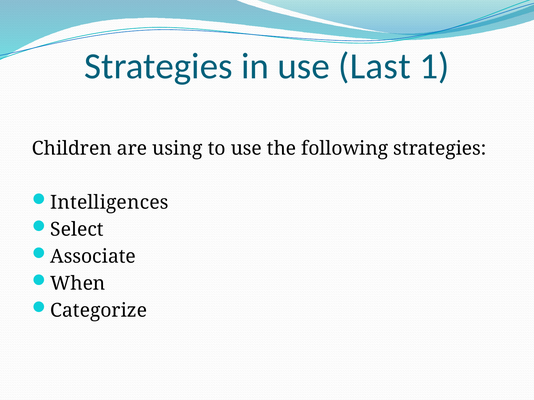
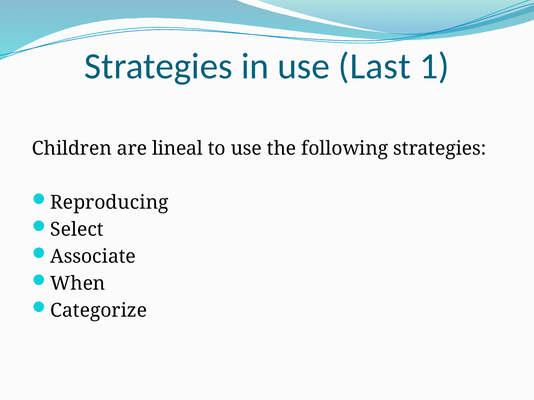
using: using -> lineal (178, 149)
Intelligences: Intelligences -> Reproducing (109, 203)
